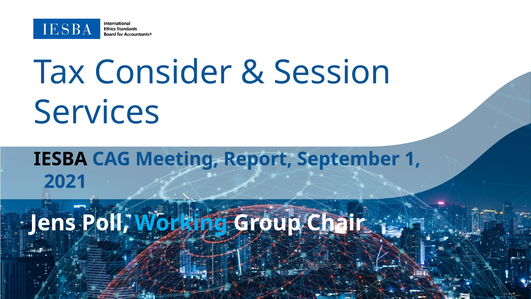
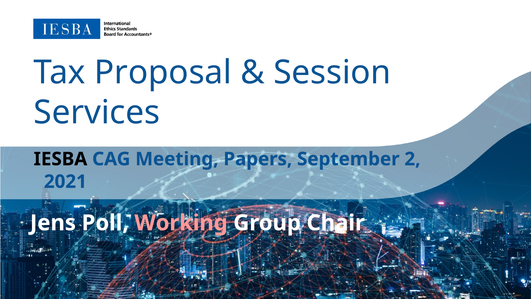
Consider: Consider -> Proposal (163, 72)
Report: Report -> Papers (258, 159)
1: 1 -> 2 (412, 159)
Working colour: light blue -> pink (181, 223)
